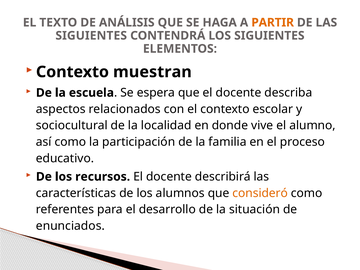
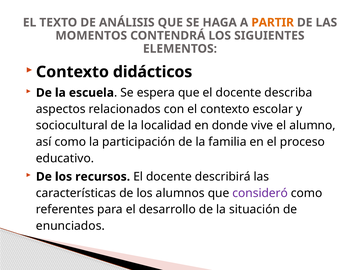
SIGUIENTES: SIGUIENTES -> MOMENTOS (91, 36)
muestran: muestran -> didácticos (153, 72)
consideró colour: orange -> purple (260, 193)
